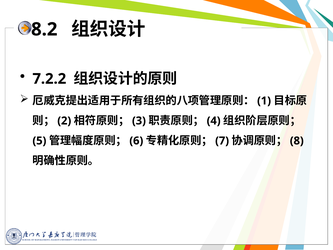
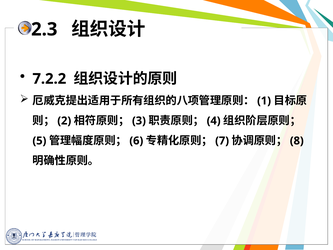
8.2: 8.2 -> 2.3 (44, 29)
